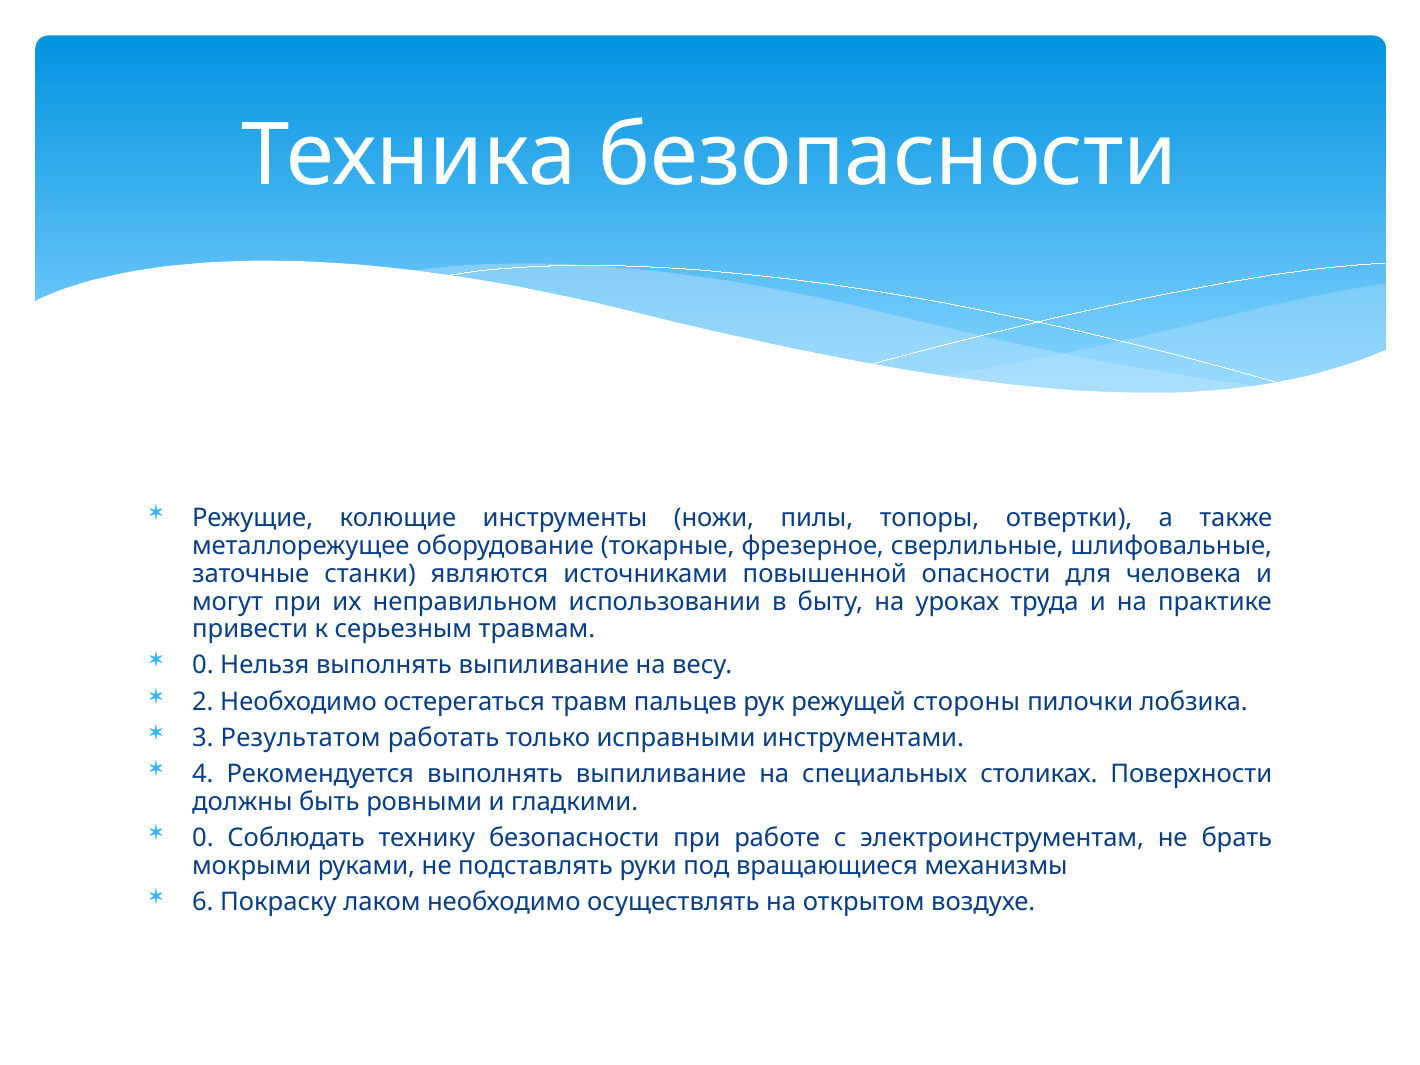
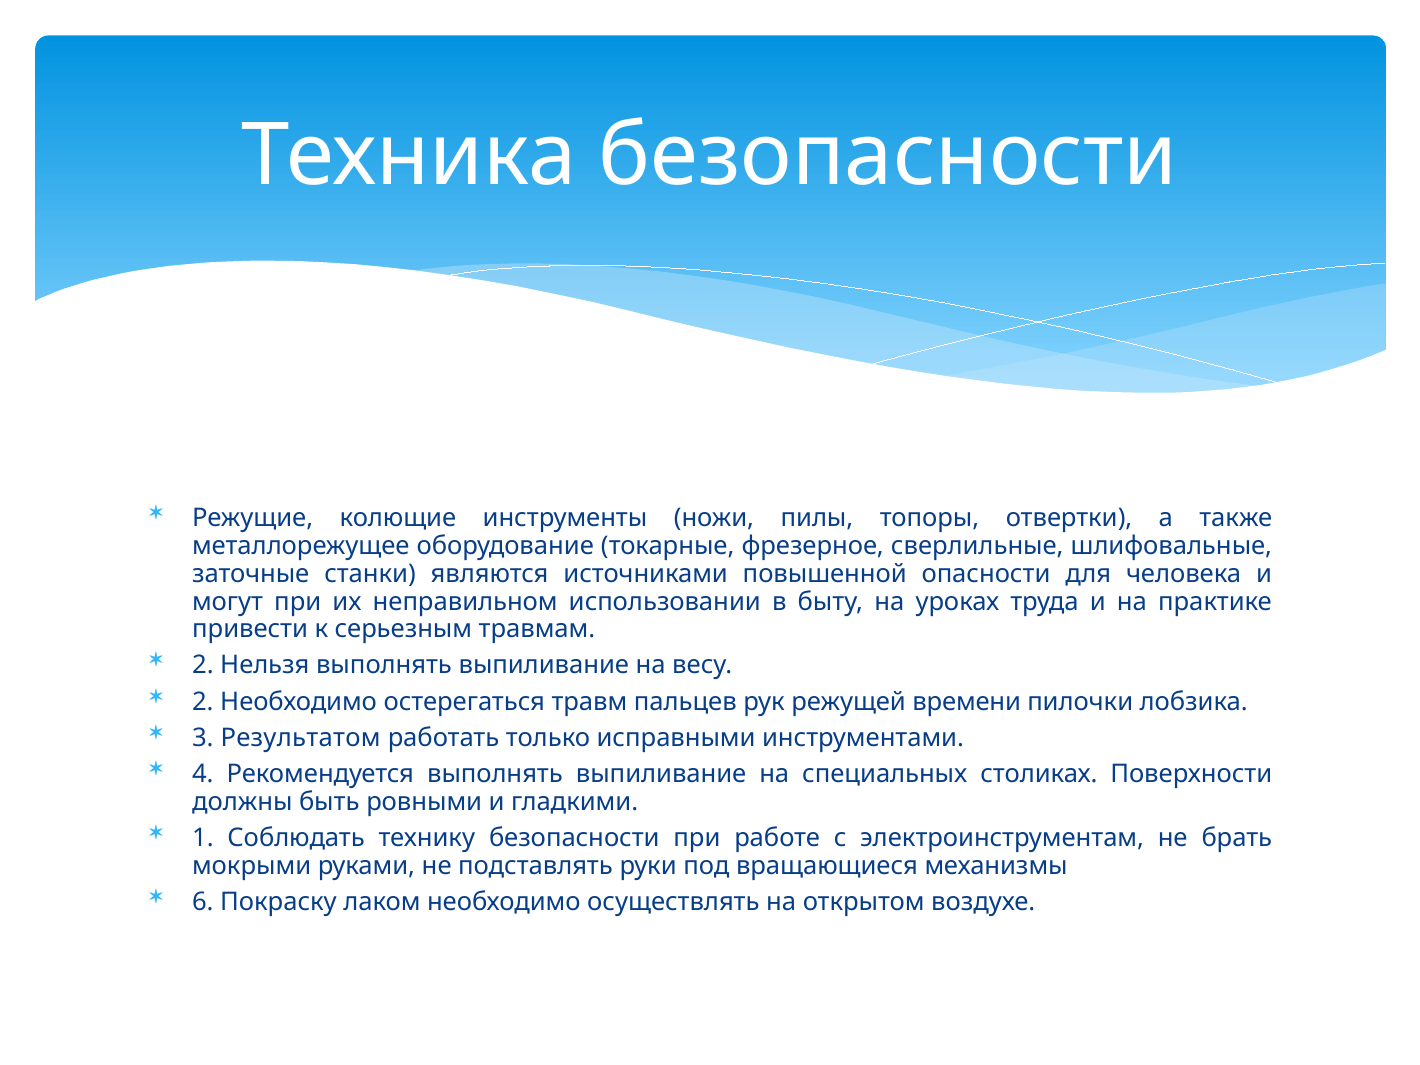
0: 0 -> 2 (203, 666)
стороны: стороны -> времени (967, 702)
0: 0 -> 1 (203, 838)
